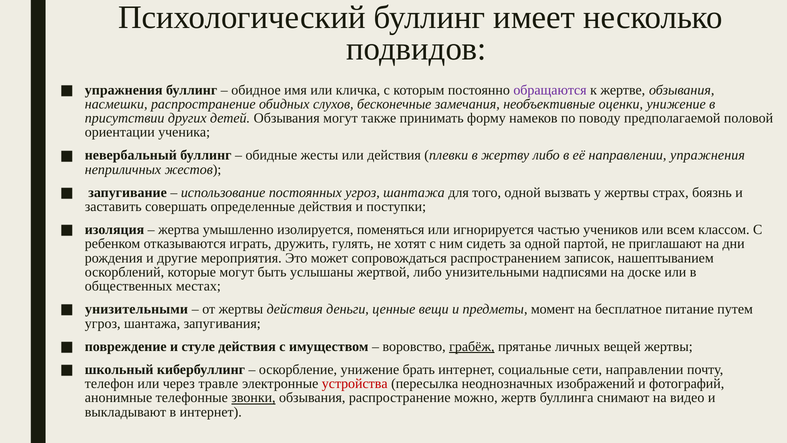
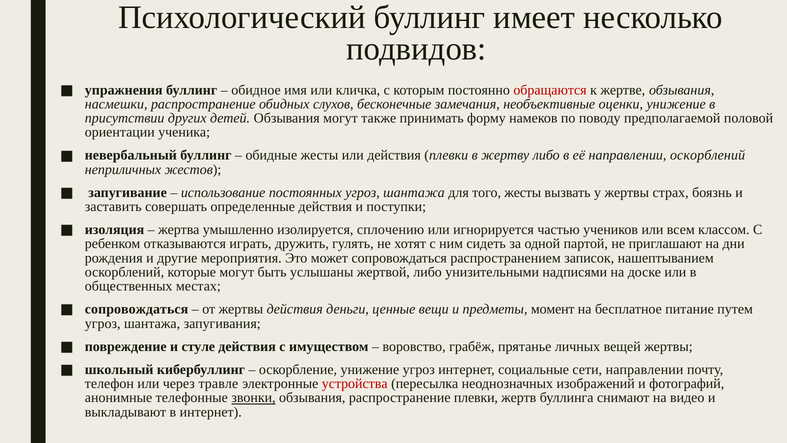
обращаются colour: purple -> red (550, 90)
направлении упражнения: упражнения -> оскорблений (708, 155)
того одной: одной -> жесты (523, 192)
поменяться: поменяться -> сплочению (391, 230)
унизительными: унизительными -> сопровождаться (137, 309)
грабёж underline: present -> none (472, 346)
унижение брать: брать -> угроз (419, 369)
распространение можно: можно -> плевки (476, 398)
